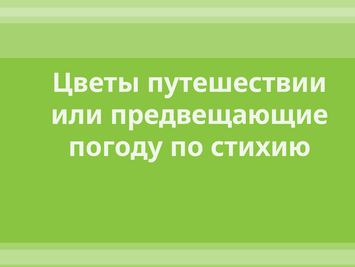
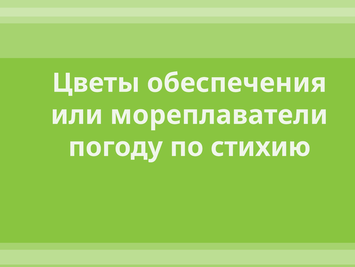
путешествии: путешествии -> обеспечения (237, 83)
предвещающие: предвещающие -> мореплаватели (219, 115)
